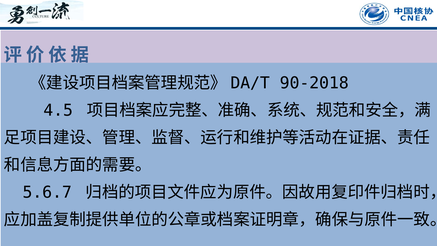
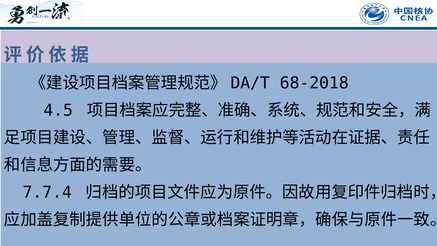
90-2018: 90-2018 -> 68-2018 (314, 83)
5.6.7: 5.6.7 -> 7.7.4 (47, 192)
